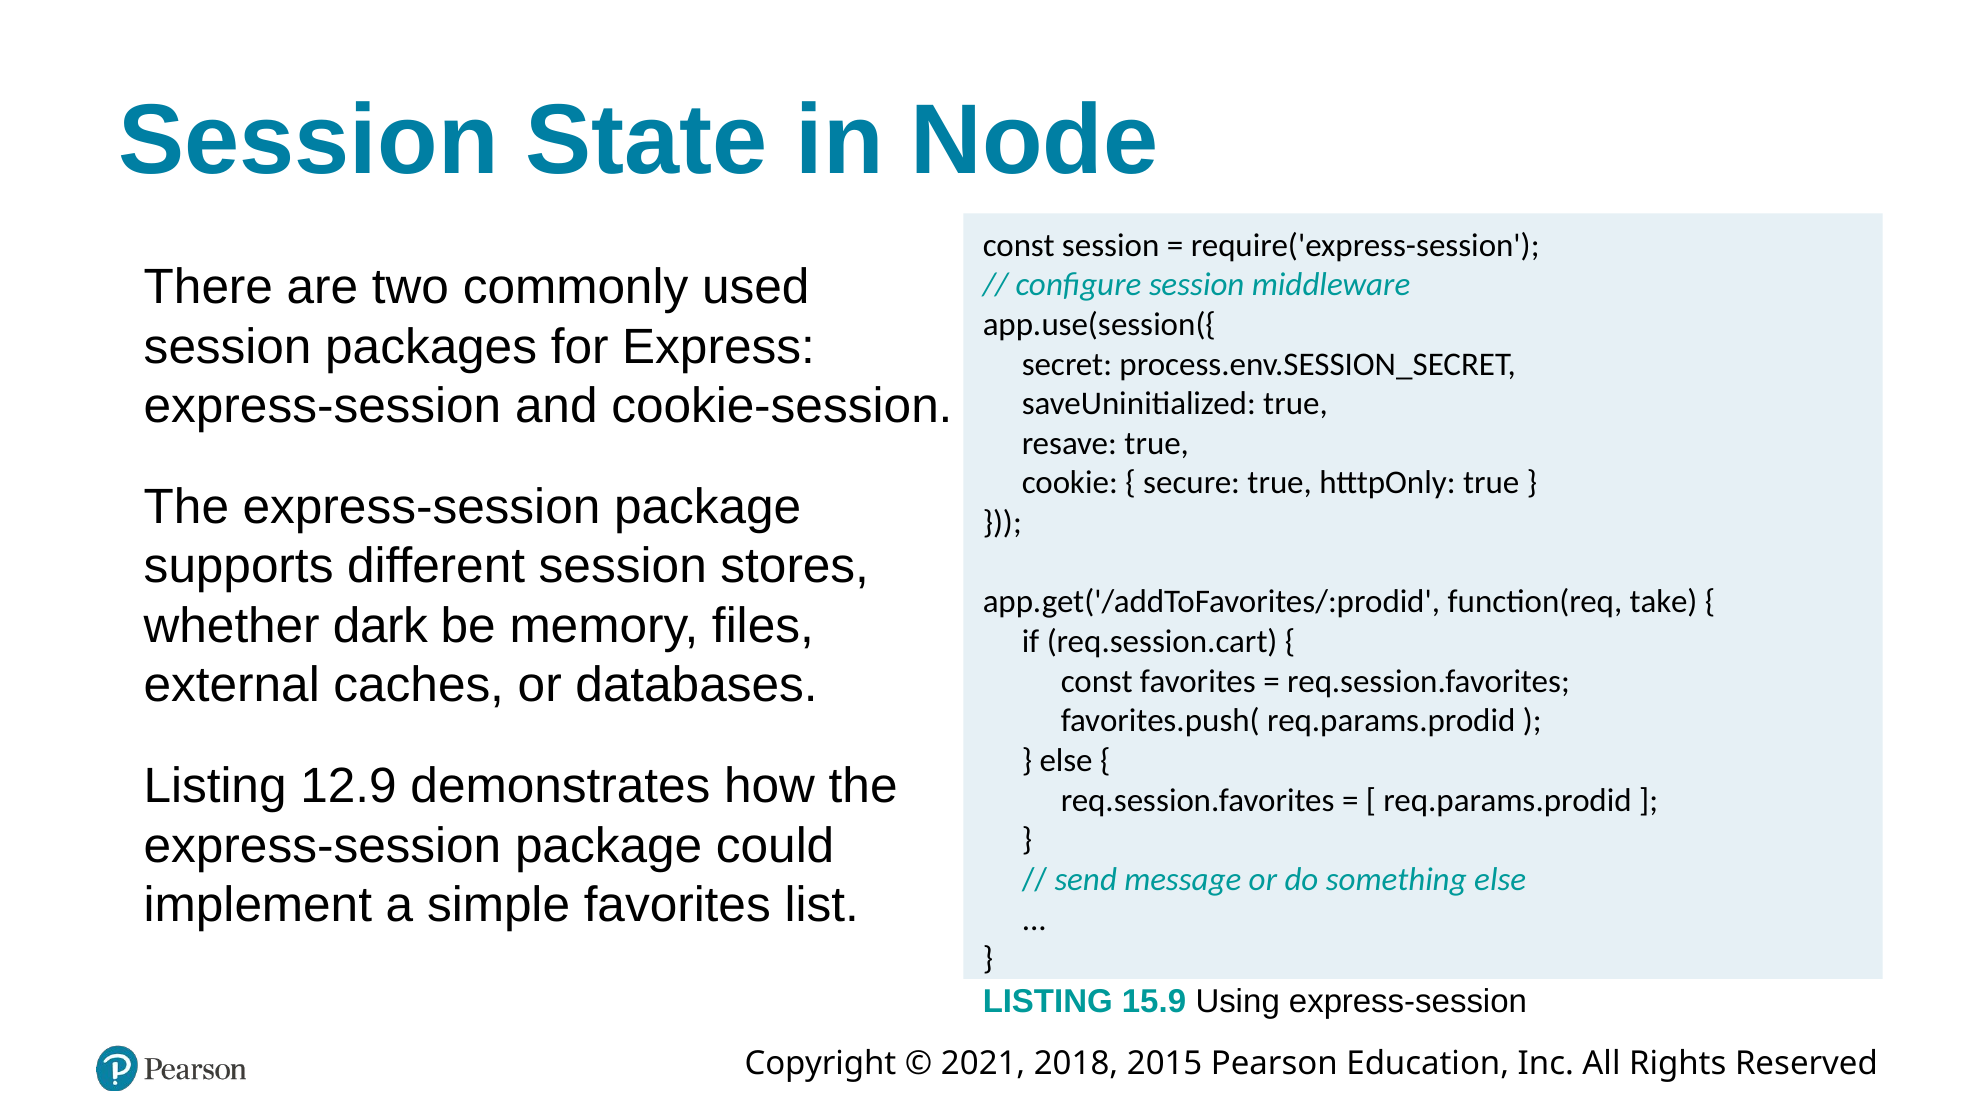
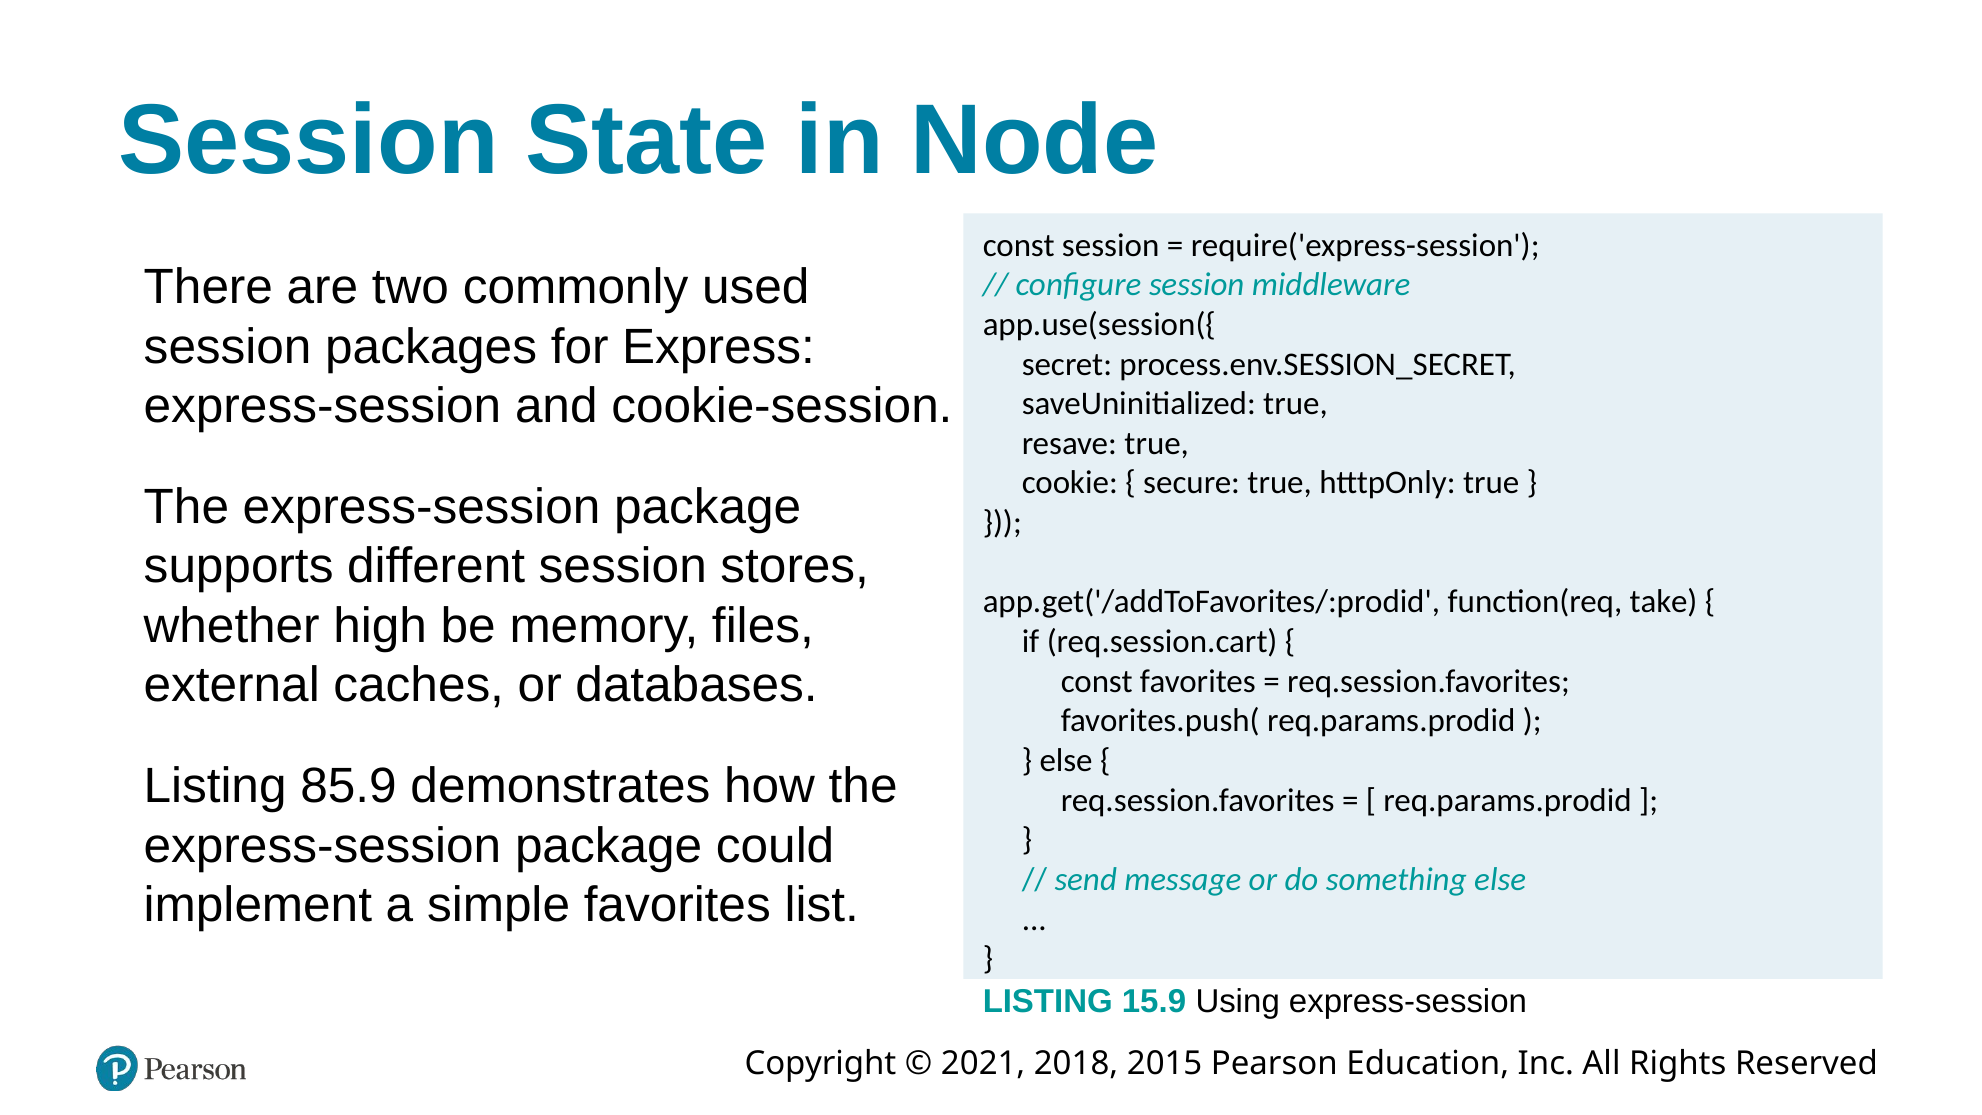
dark: dark -> high (380, 626)
12.9: 12.9 -> 85.9 (349, 786)
